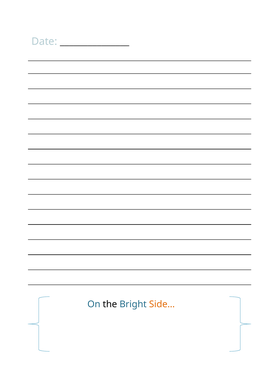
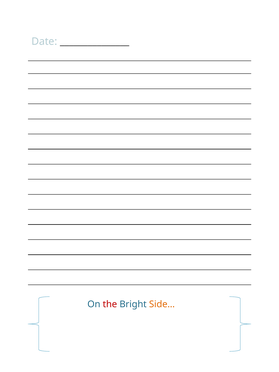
the colour: black -> red (110, 304)
